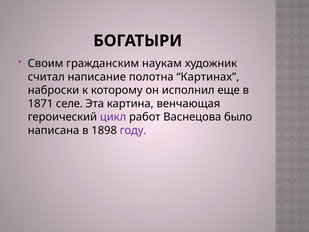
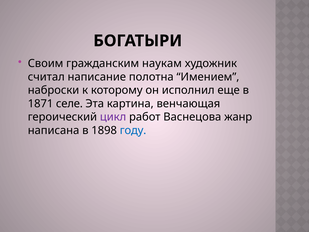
Картинах: Картинах -> Имением (208, 77)
было: было -> жанр (238, 117)
году colour: purple -> blue (133, 130)
